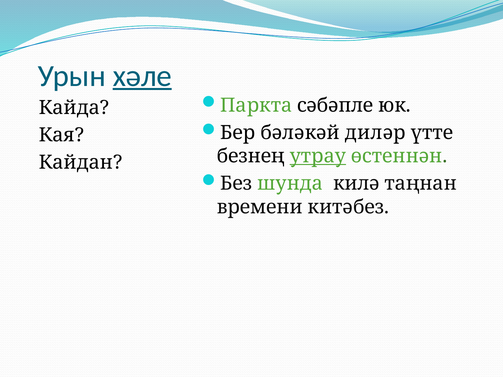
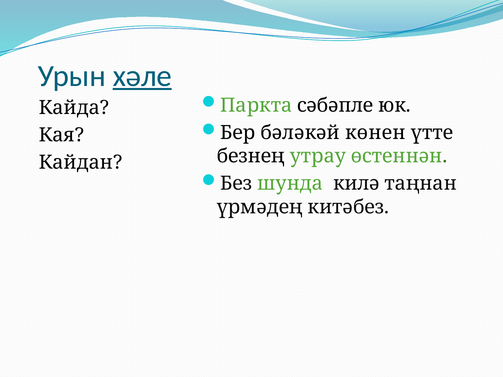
диләр: диләр -> көнен (375, 133)
утрау underline: present -> none (318, 156)
времени: времени -> үрмәдең (260, 207)
